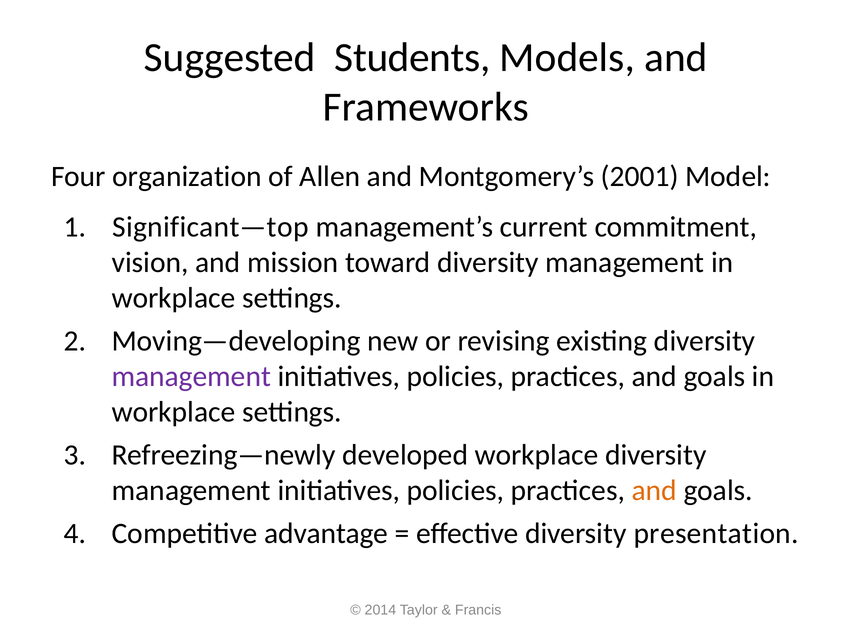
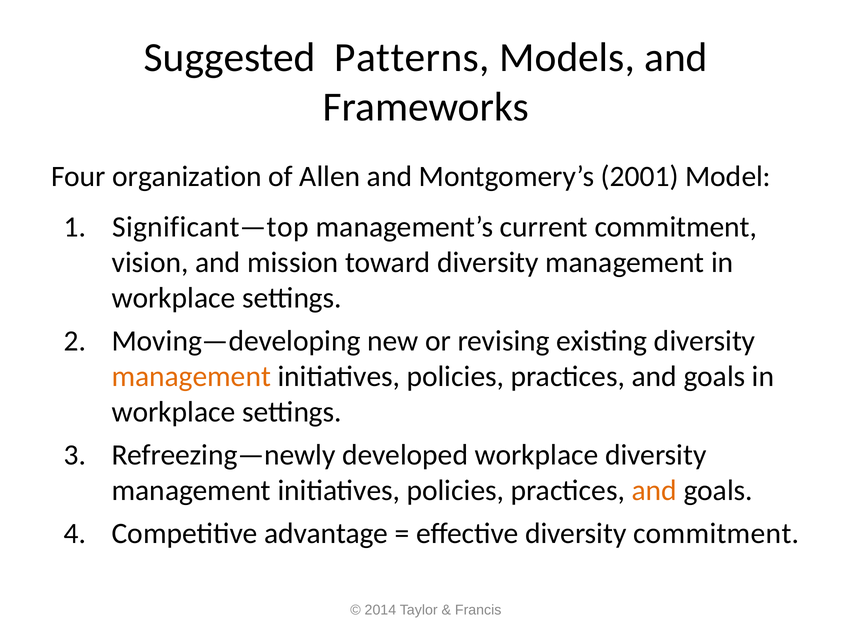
Students: Students -> Patterns (412, 58)
management colour: purple -> orange (191, 376)
diversity presentation: presentation -> commitment (716, 534)
